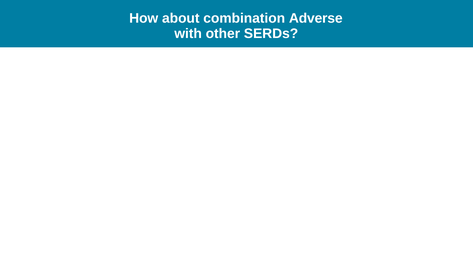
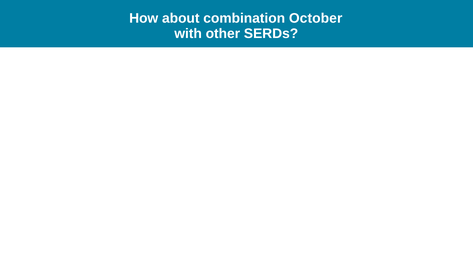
Adverse: Adverse -> October (316, 18)
